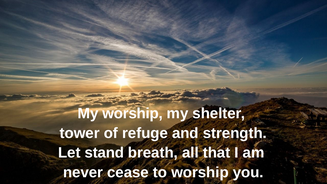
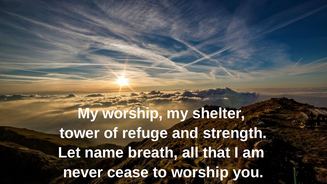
stand: stand -> name (104, 153)
